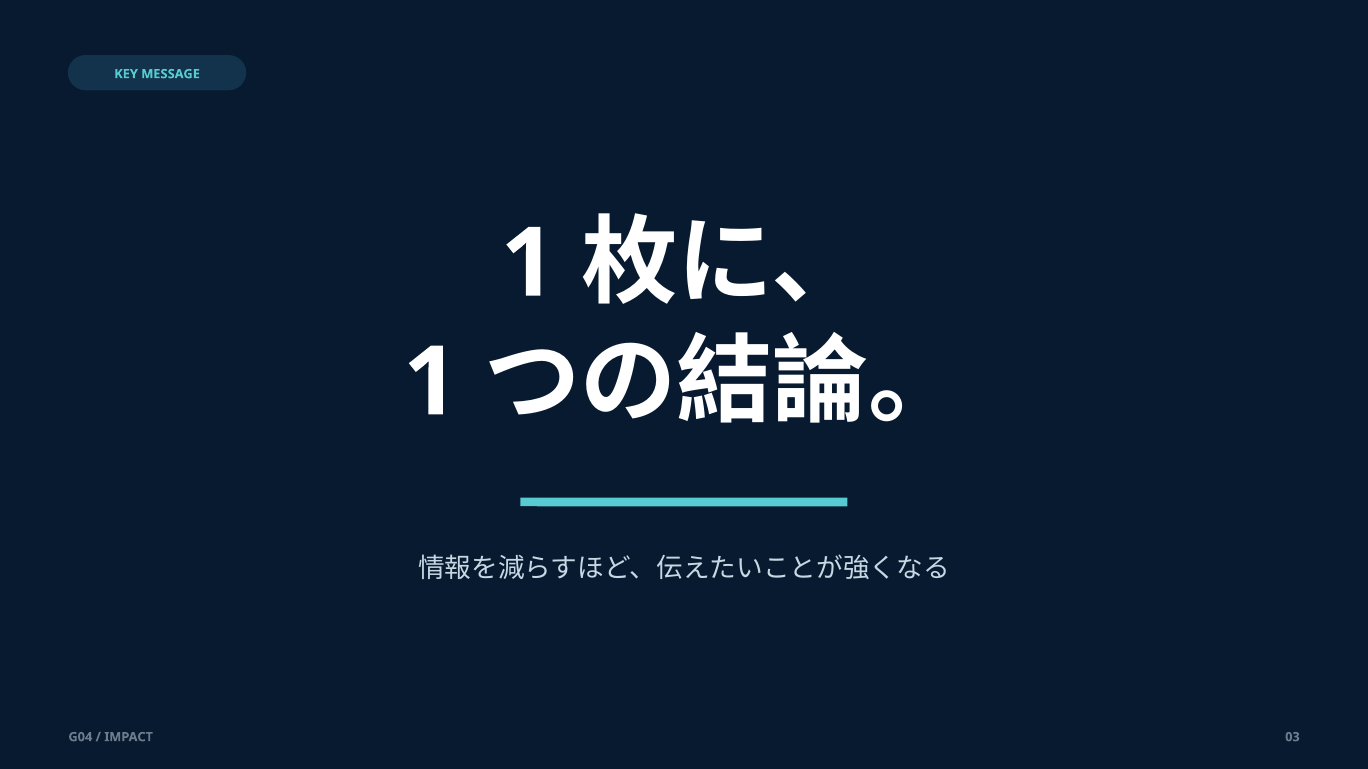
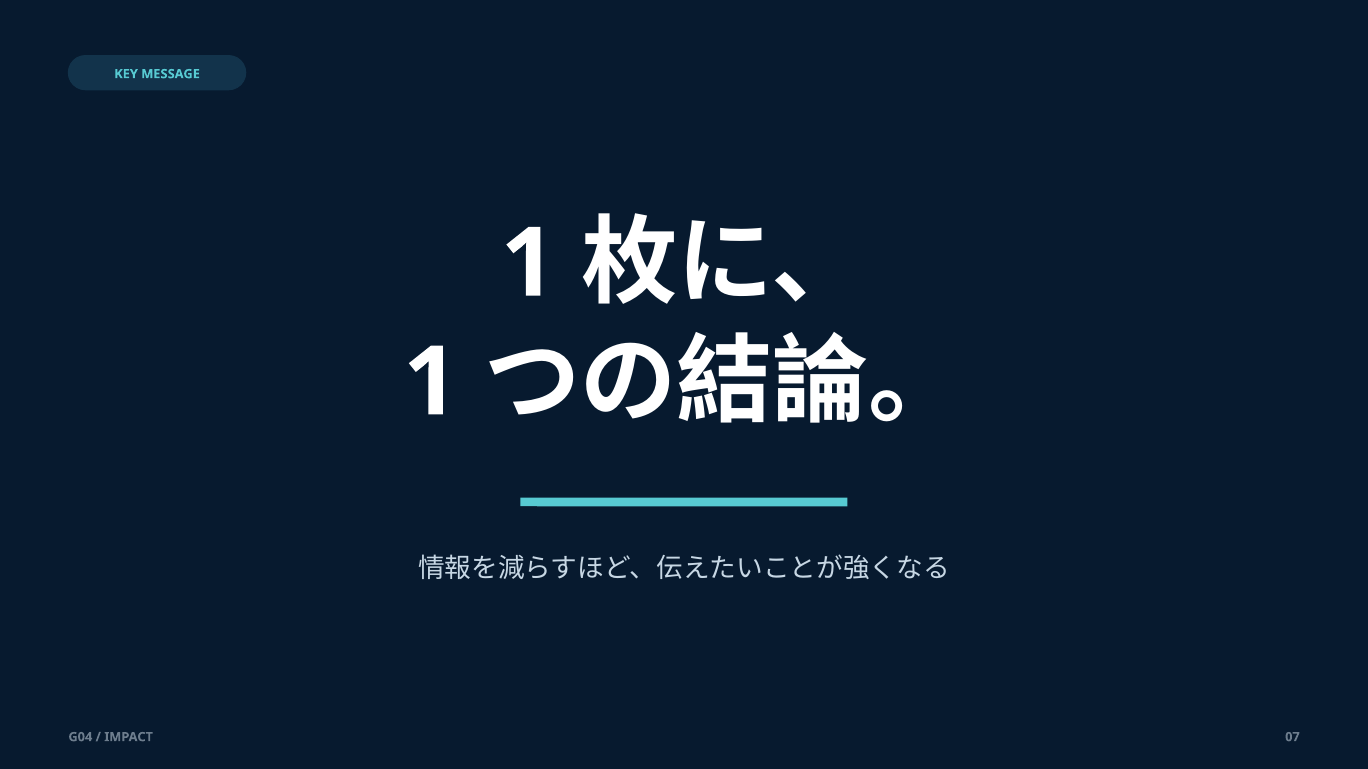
03: 03 -> 07 (1292, 737)
